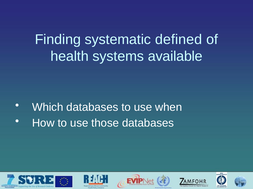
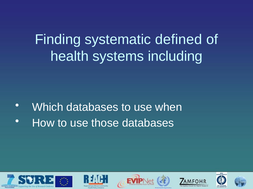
available: available -> including (175, 57)
